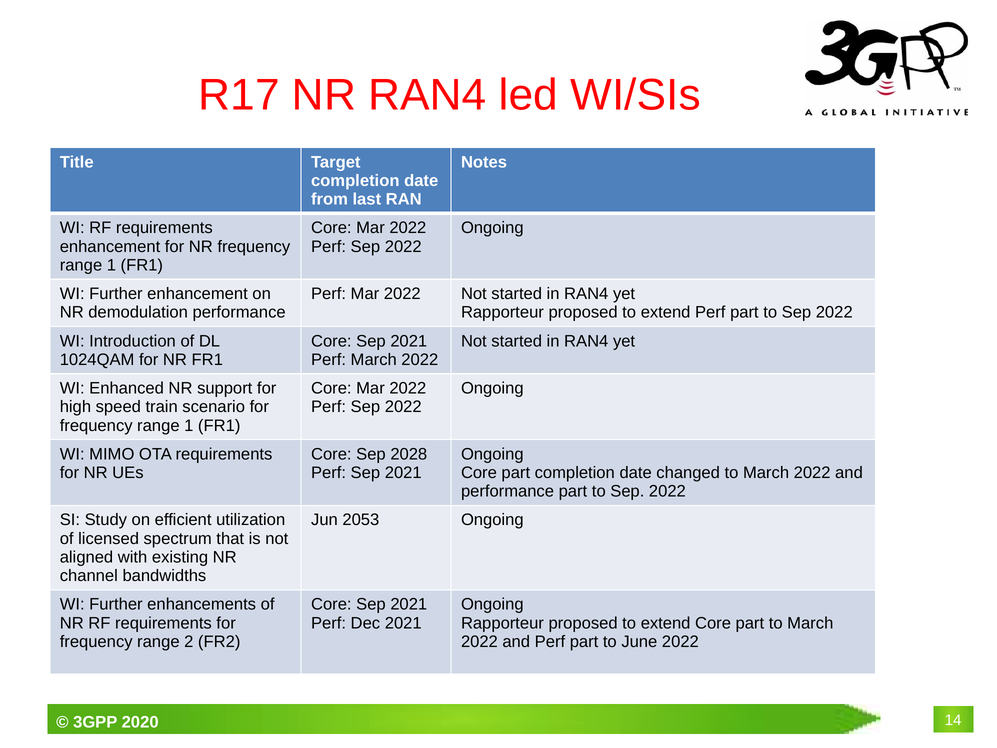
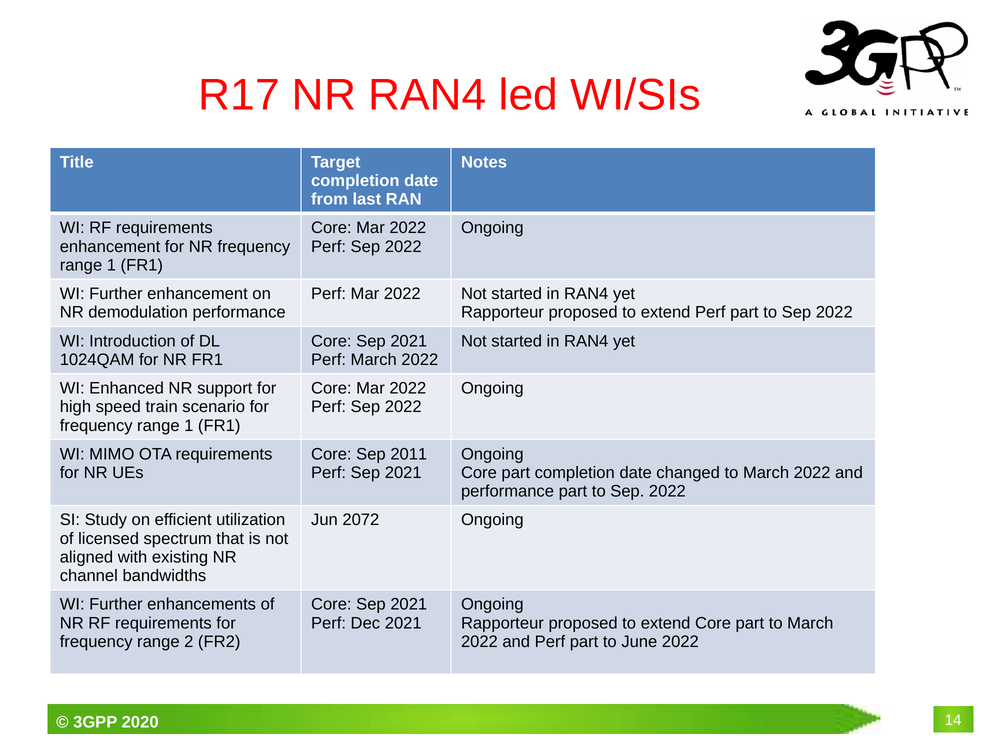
2028: 2028 -> 2011 (409, 454)
2053: 2053 -> 2072 (361, 520)
